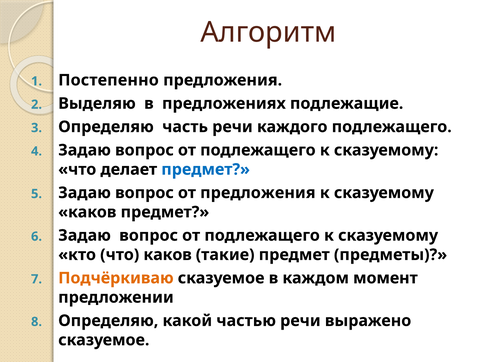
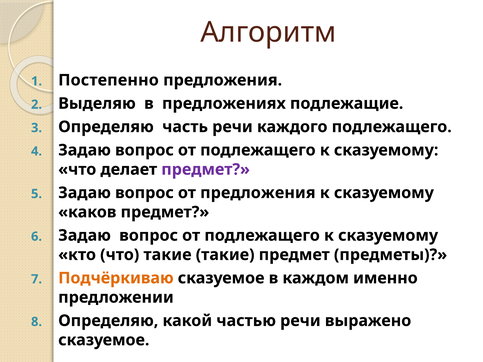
предмет colour: blue -> purple (206, 170)
что каков: каков -> такие (167, 255)
момент: момент -> именно (385, 278)
